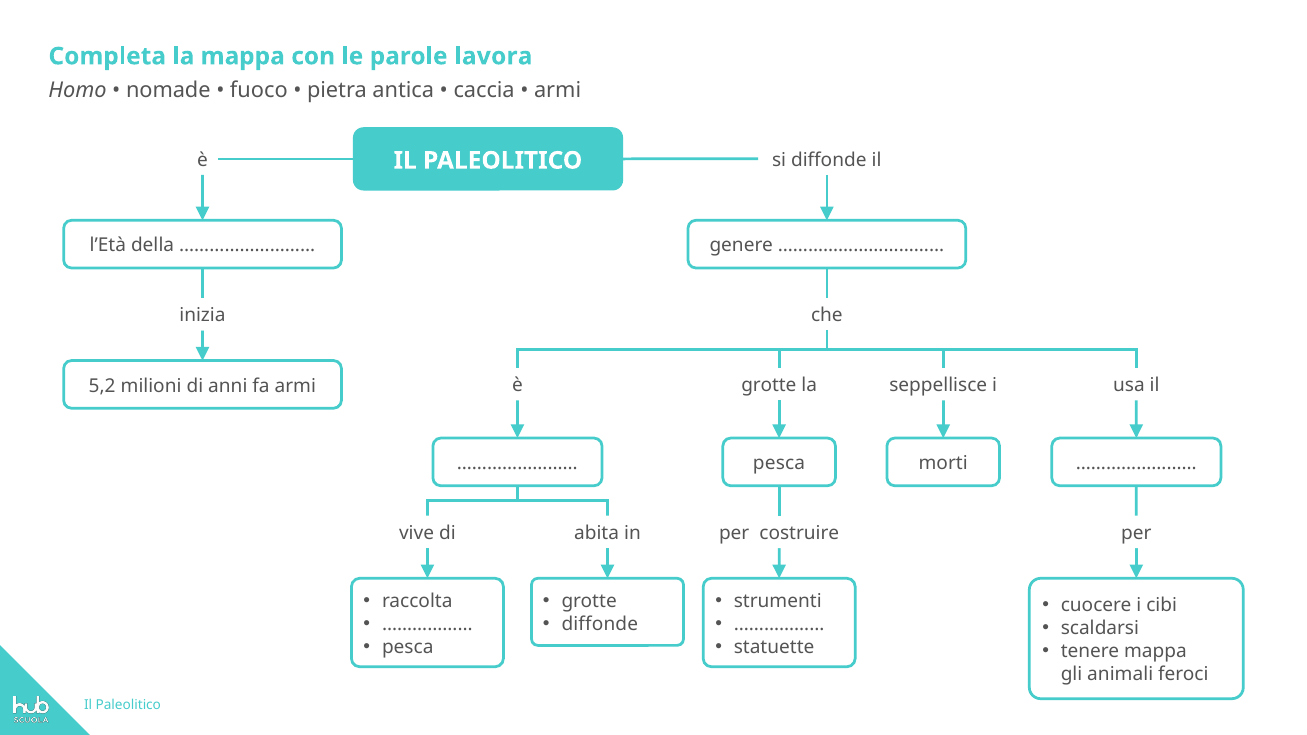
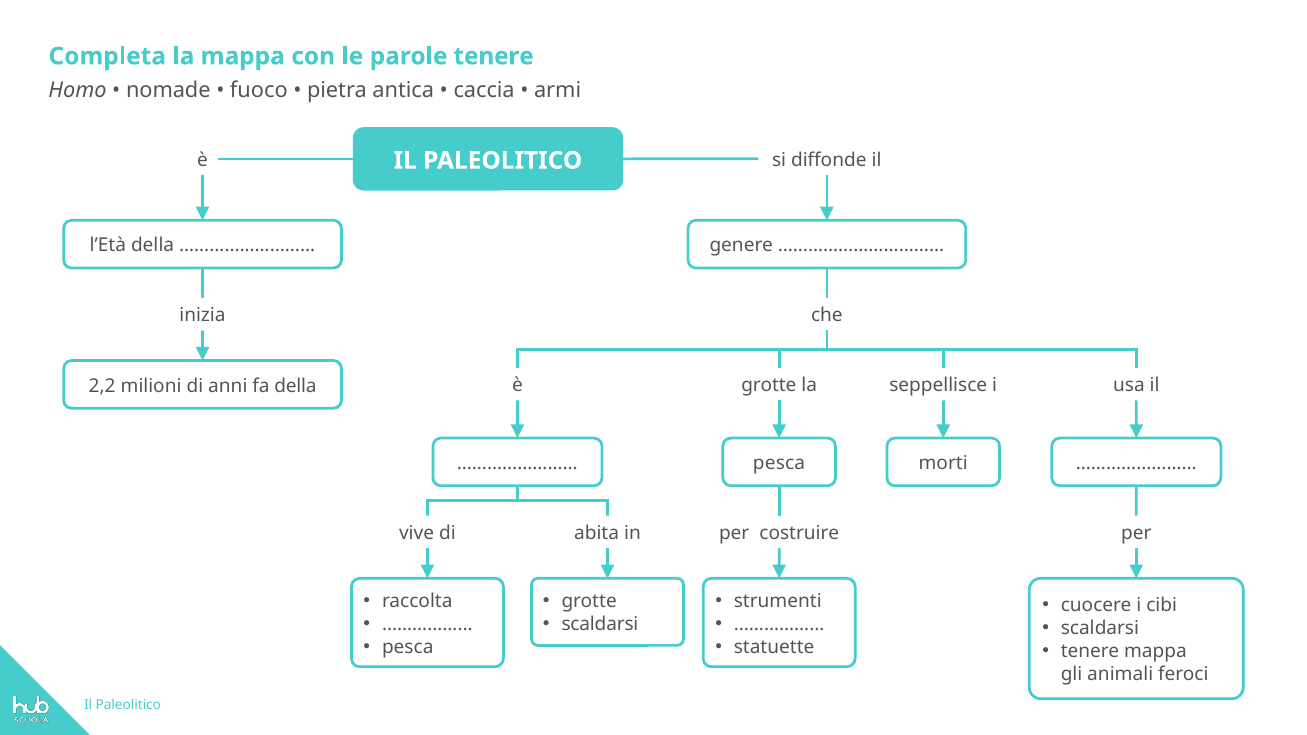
parole lavora: lavora -> tenere (494, 56)
5,2: 5,2 -> 2,2 (102, 386)
fa armi: armi -> della (295, 386)
diffonde: diffonde -> scaldarsi (600, 625)
